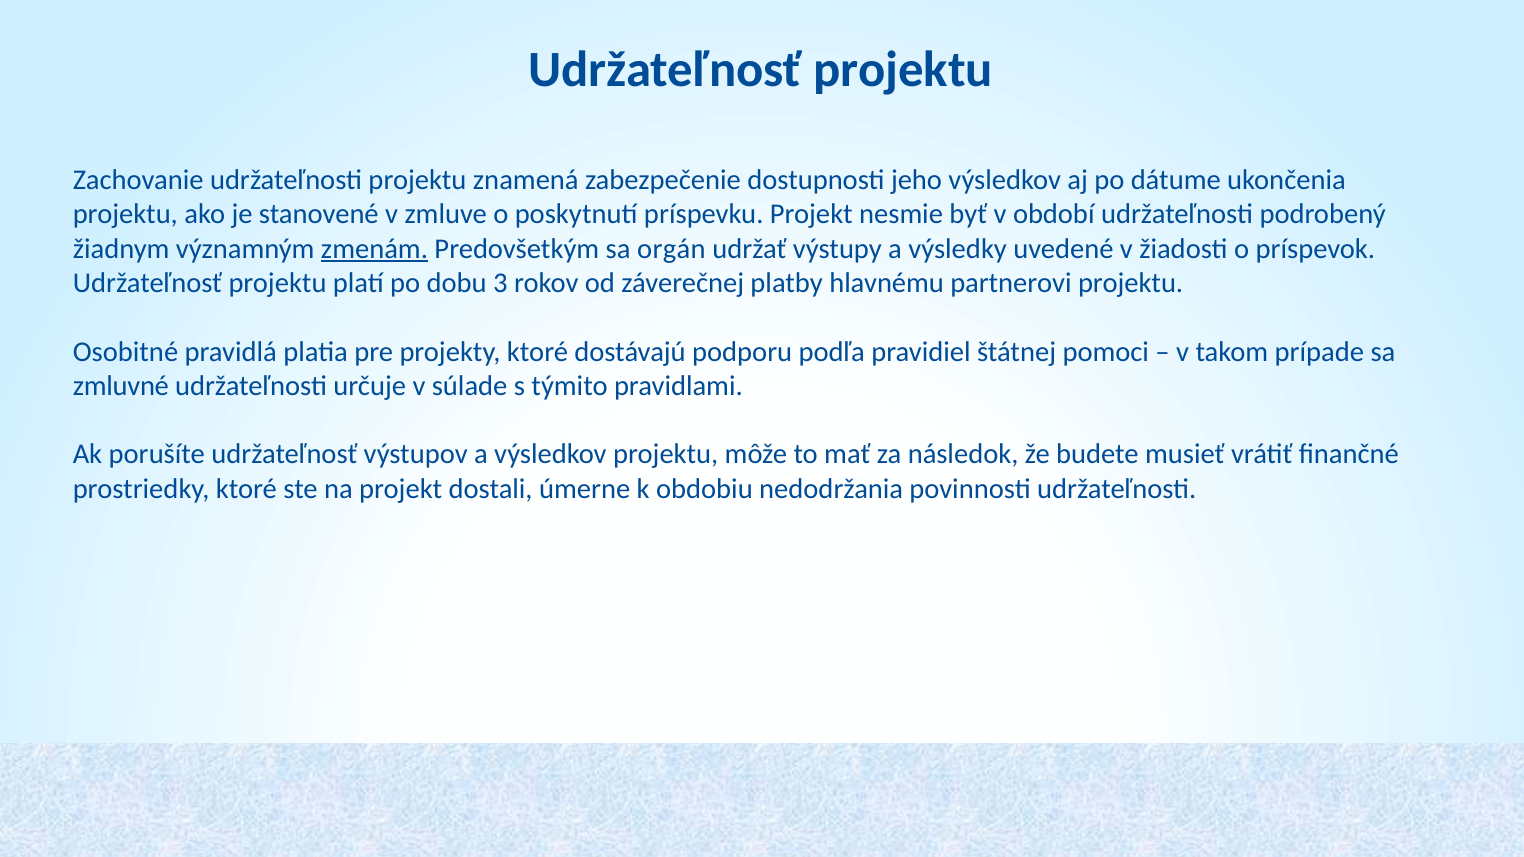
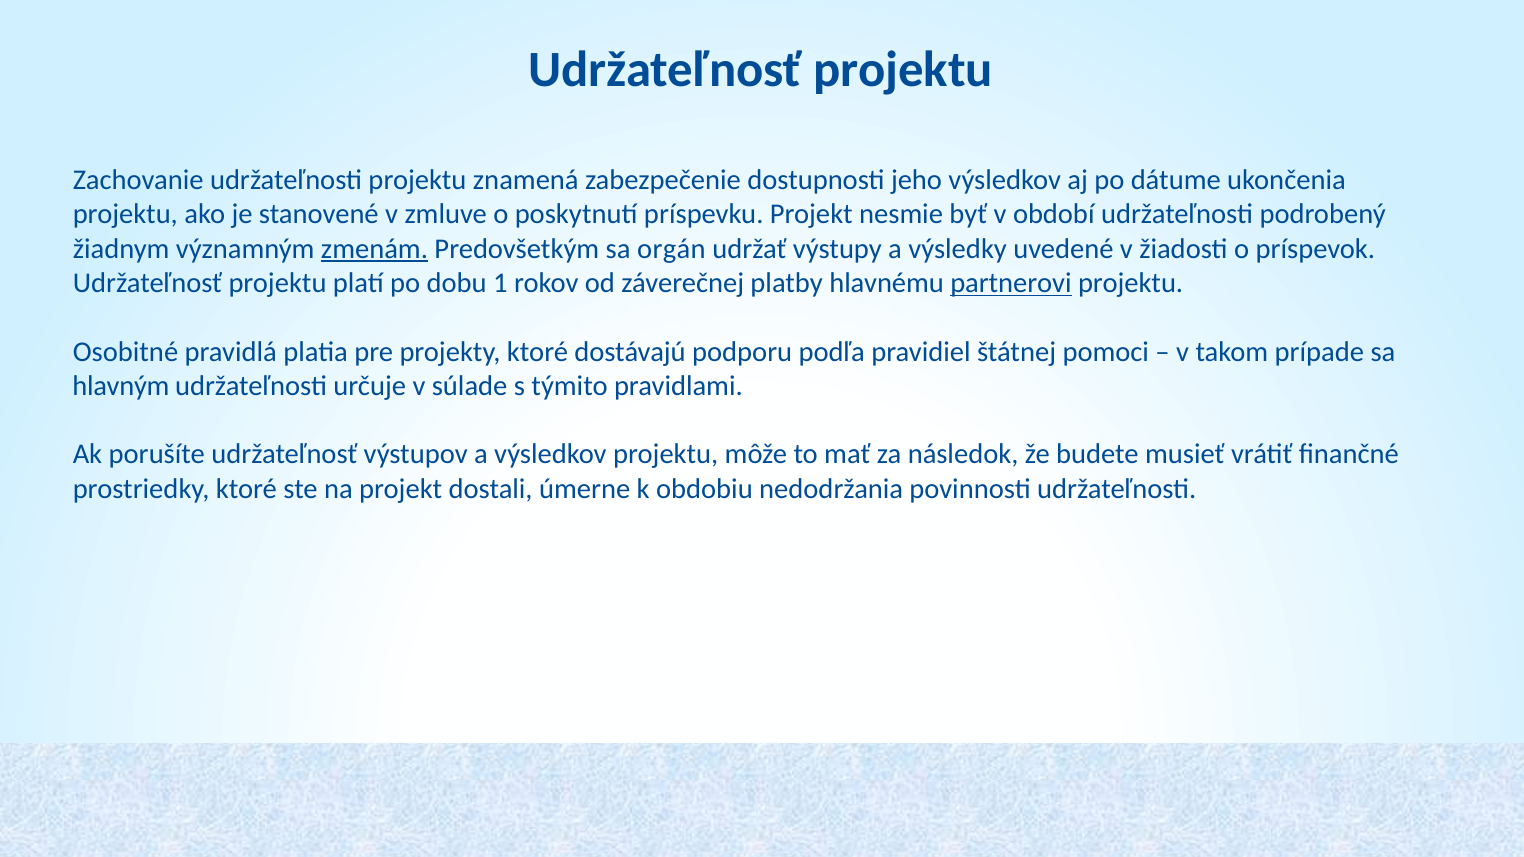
3: 3 -> 1 (500, 283)
partnerovi underline: none -> present (1011, 283)
zmluvné: zmluvné -> hlavným (121, 386)
